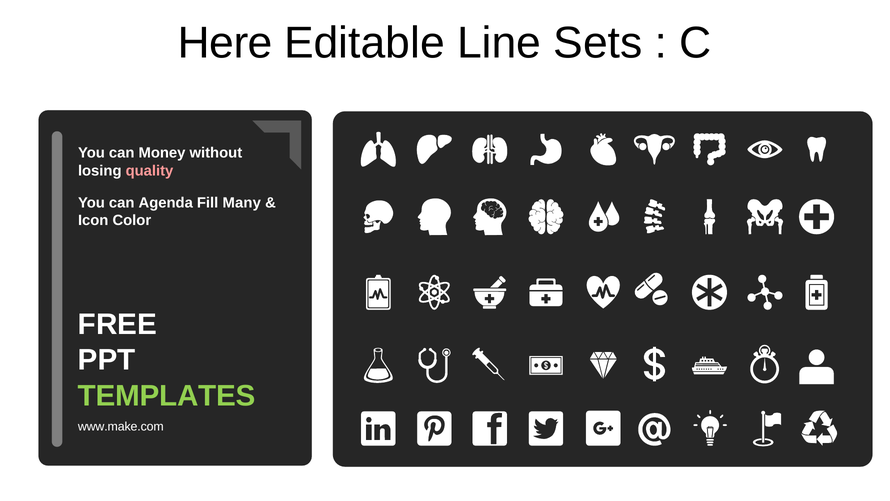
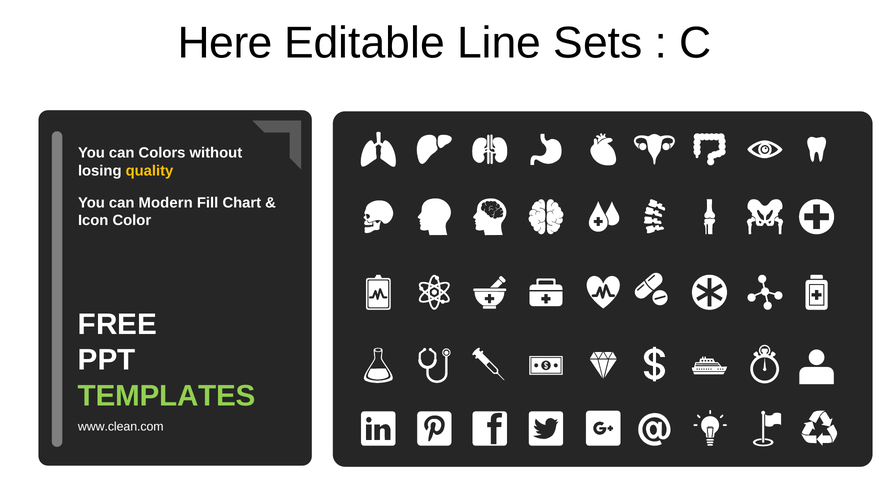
Money: Money -> Colors (162, 153)
quality colour: pink -> yellow (149, 171)
Agenda: Agenda -> Modern (166, 203)
Many: Many -> Chart (242, 203)
www.make.com: www.make.com -> www.clean.com (121, 426)
